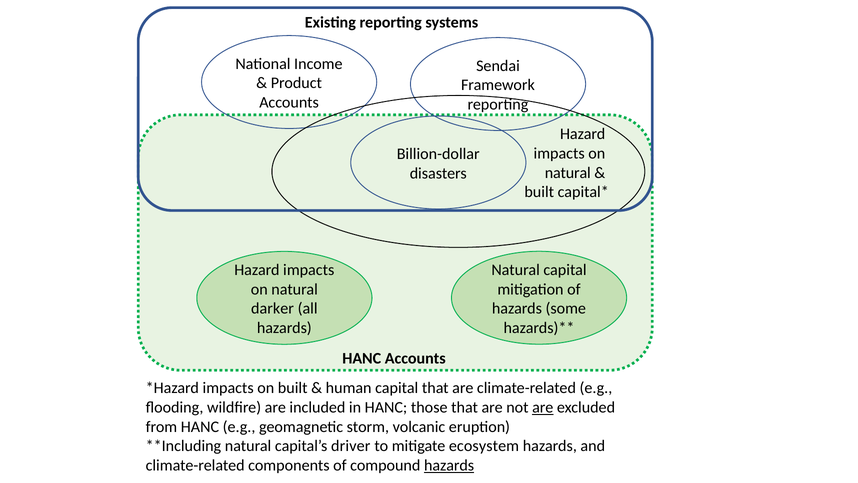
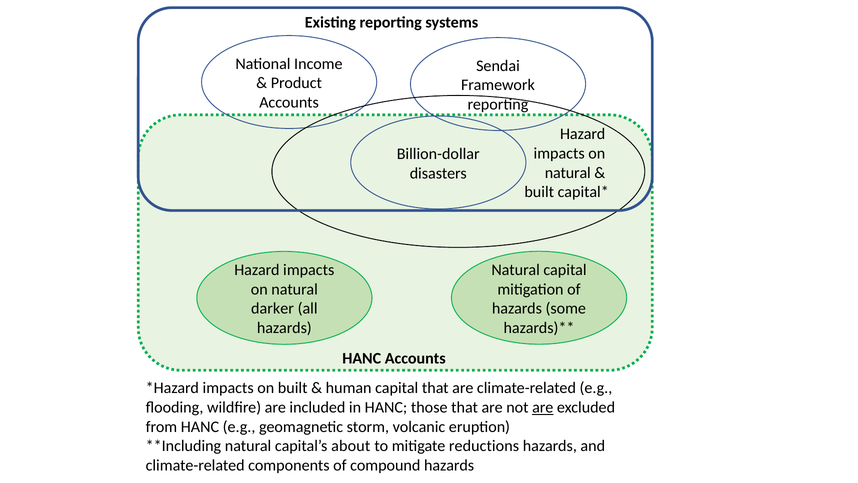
driver: driver -> about (351, 446)
ecosystem: ecosystem -> reductions (484, 446)
hazards underline: present -> none (449, 465)
